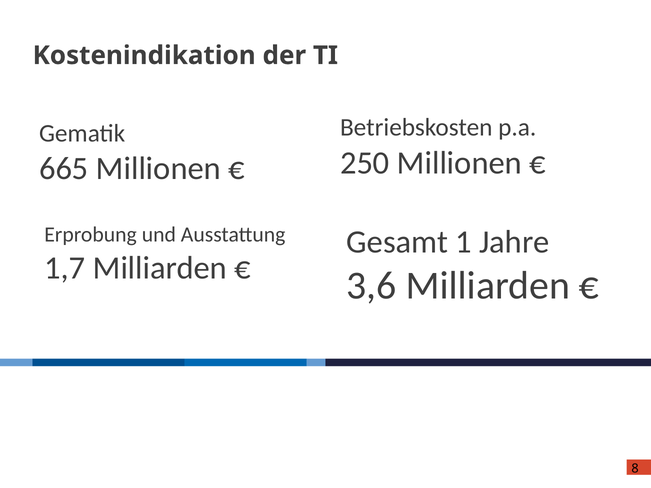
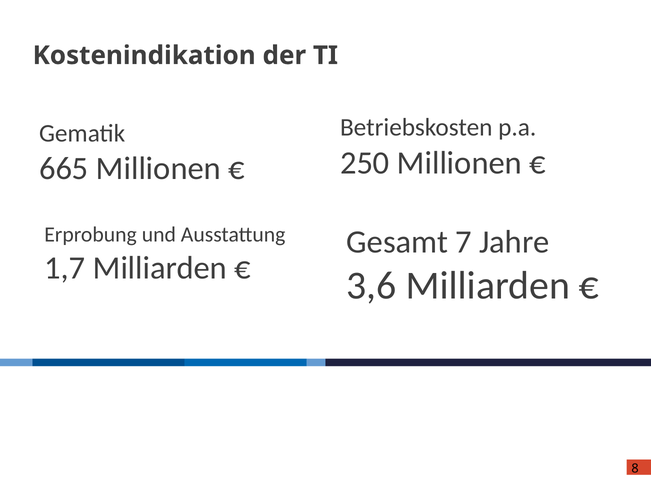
1: 1 -> 7 (463, 242)
